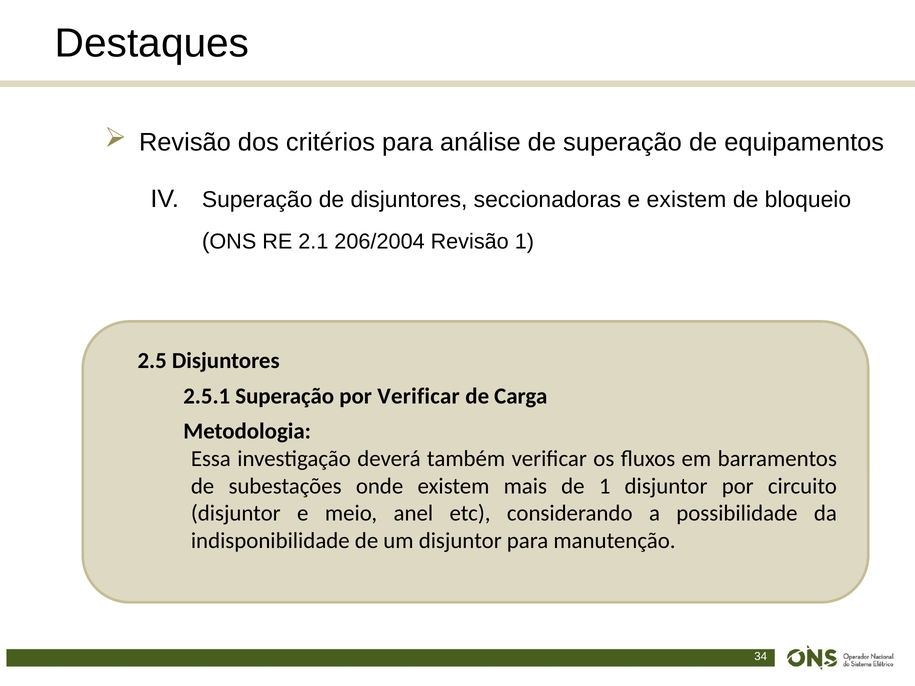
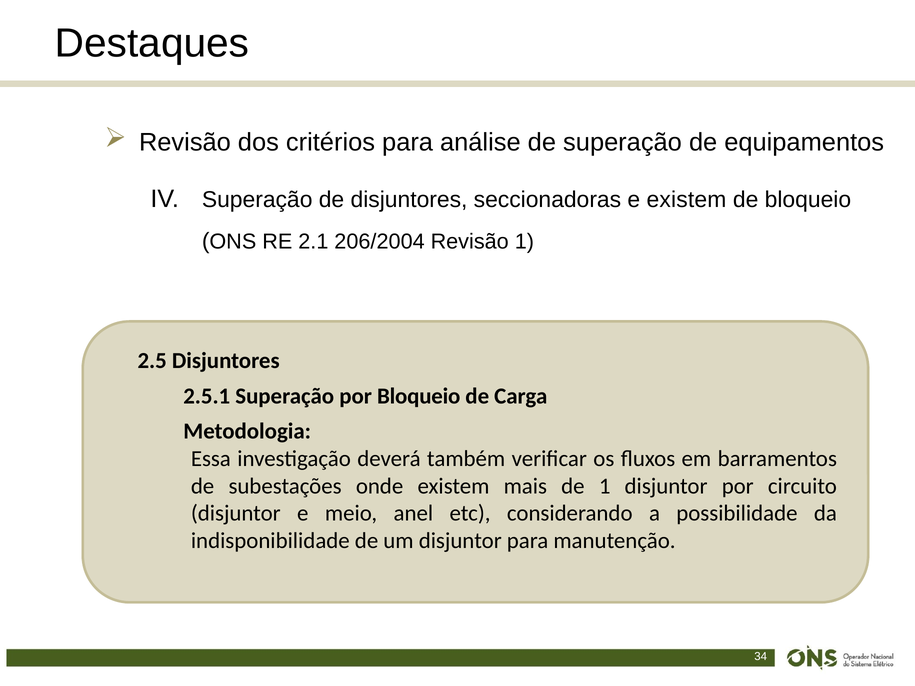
por Verificar: Verificar -> Bloqueio (419, 396)
